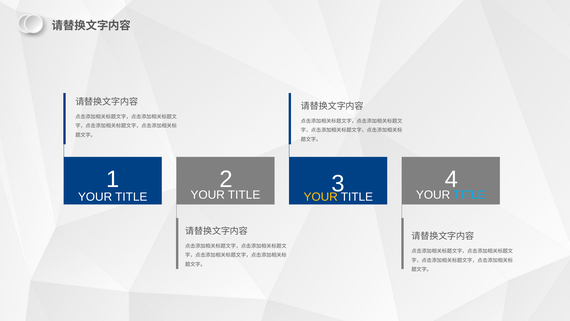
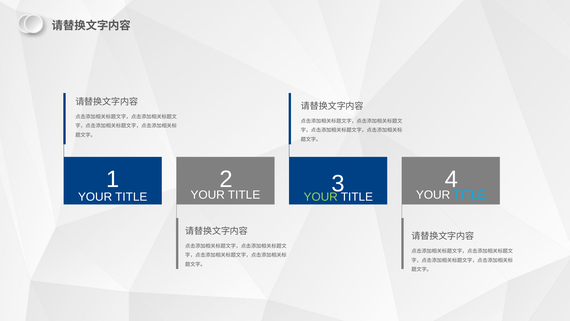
YOUR colour: yellow -> light green (321, 197)
